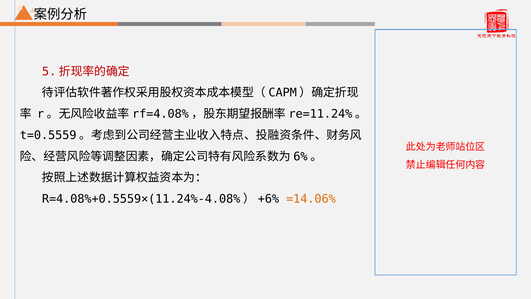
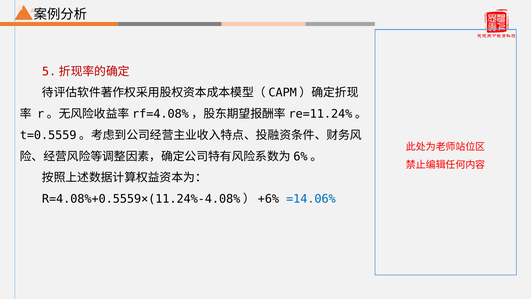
=14.06% colour: orange -> blue (311, 199)
